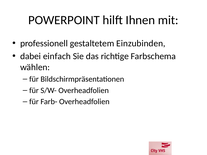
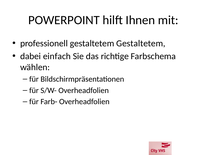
gestaltetem Einzubinden: Einzubinden -> Gestaltetem (141, 43)
